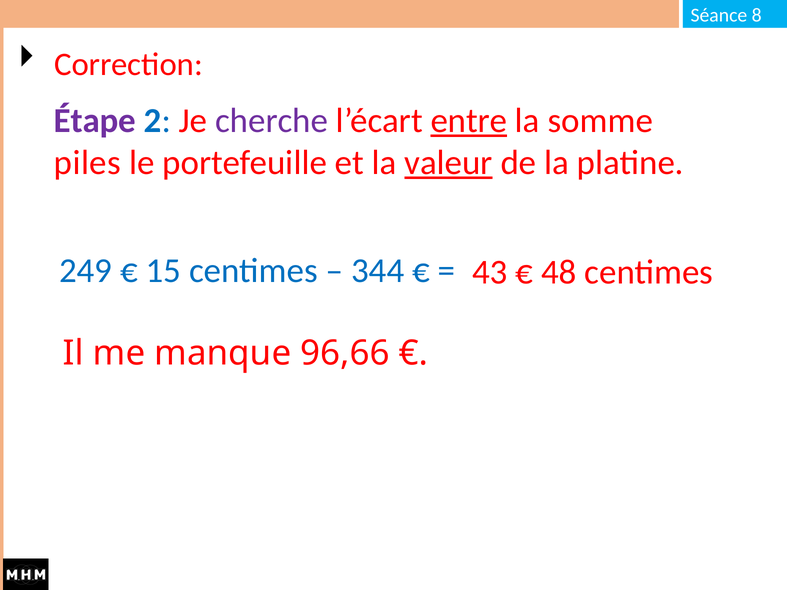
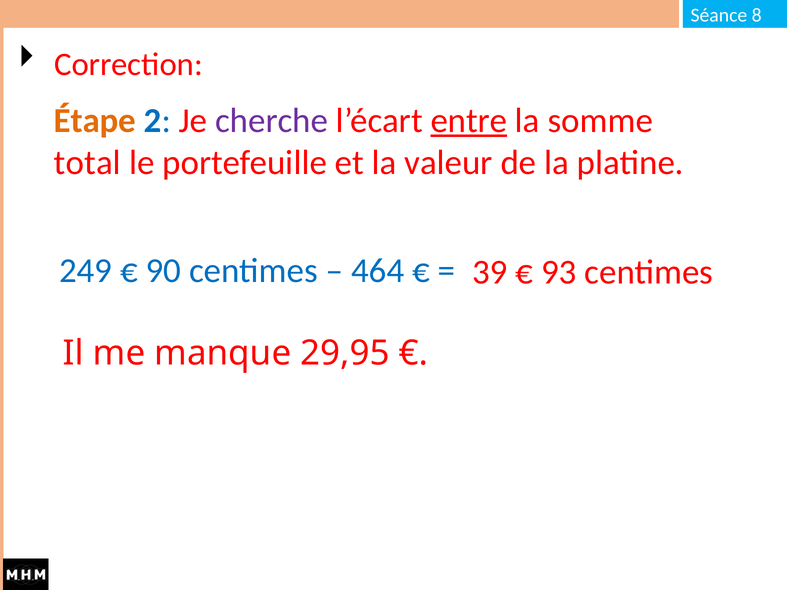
Étape colour: purple -> orange (95, 121)
piles: piles -> total (87, 163)
valeur underline: present -> none (449, 163)
15: 15 -> 90 (163, 271)
344: 344 -> 464 (378, 271)
43: 43 -> 39 (490, 272)
48: 48 -> 93 (559, 272)
96,66: 96,66 -> 29,95 (345, 353)
